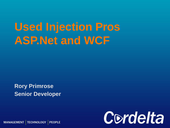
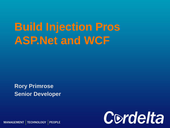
Used: Used -> Build (29, 27)
